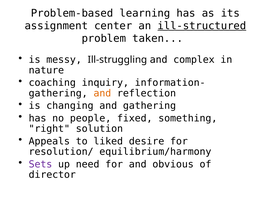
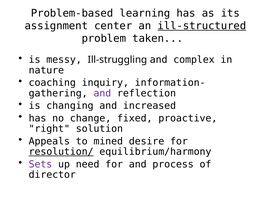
and colour: orange -> purple (102, 93)
and gathering: gathering -> increased (150, 106)
people: people -> change (91, 118)
something: something -> proactive (188, 118)
liked: liked -> mined (108, 141)
resolution/ underline: none -> present (61, 152)
obvious: obvious -> process (173, 164)
